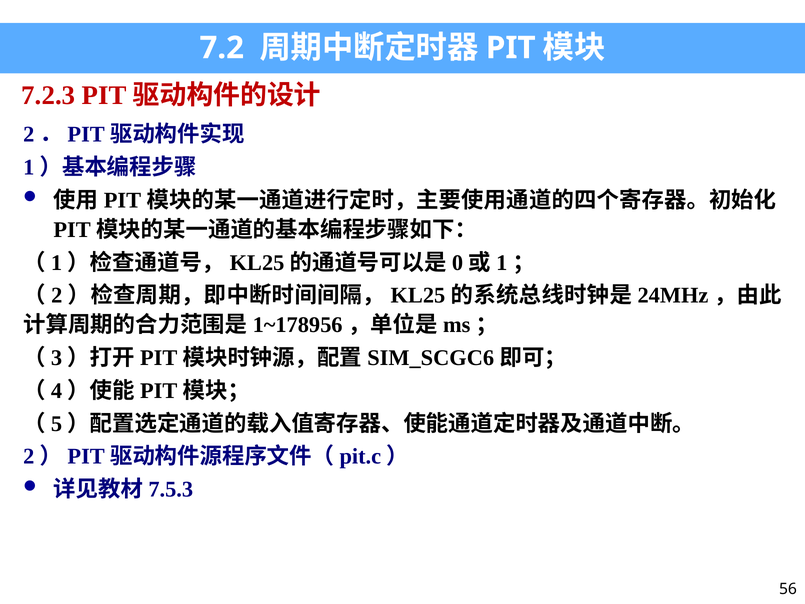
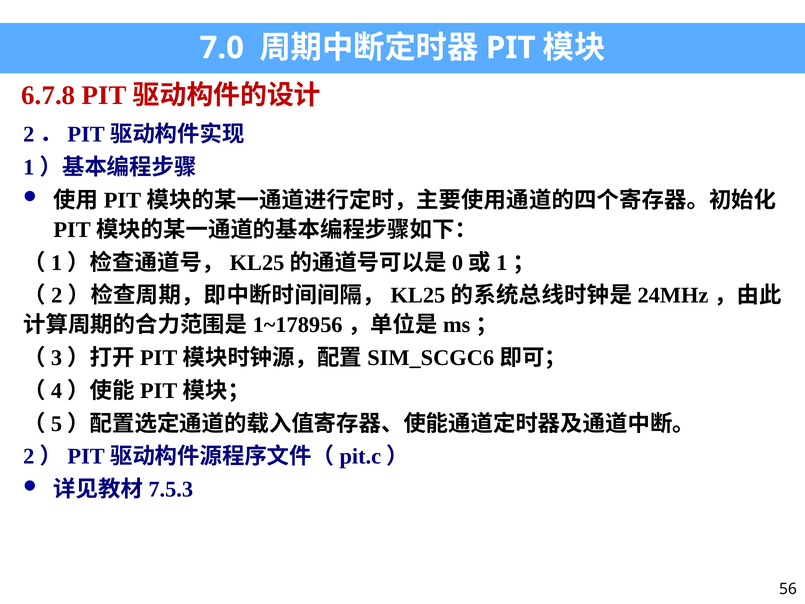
7.2: 7.2 -> 7.0 (222, 48)
7.2.3: 7.2.3 -> 6.7.8 (48, 95)
